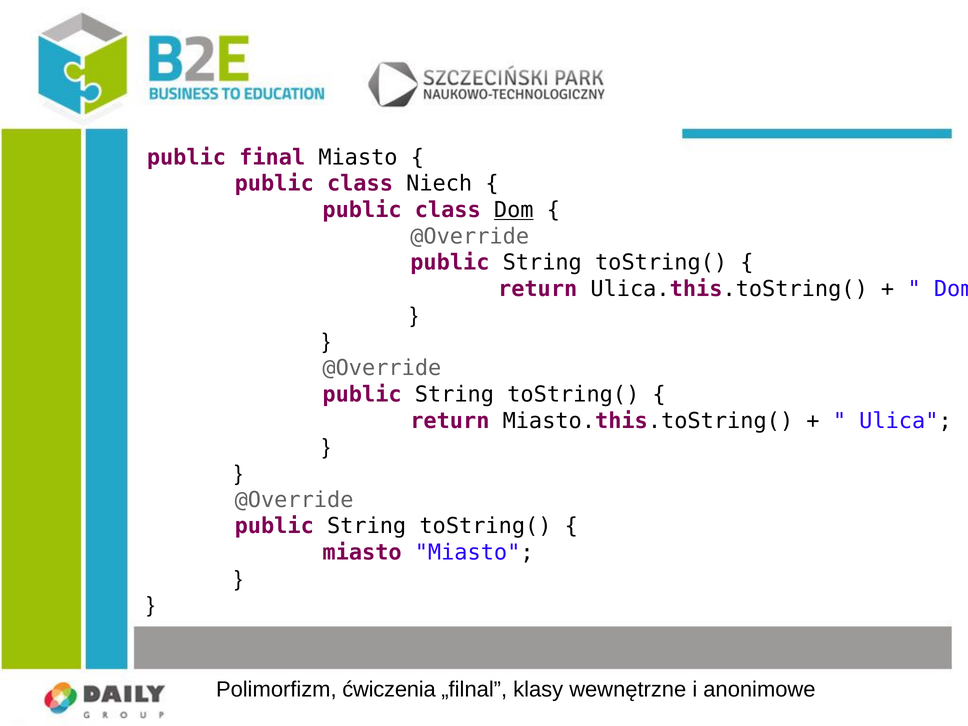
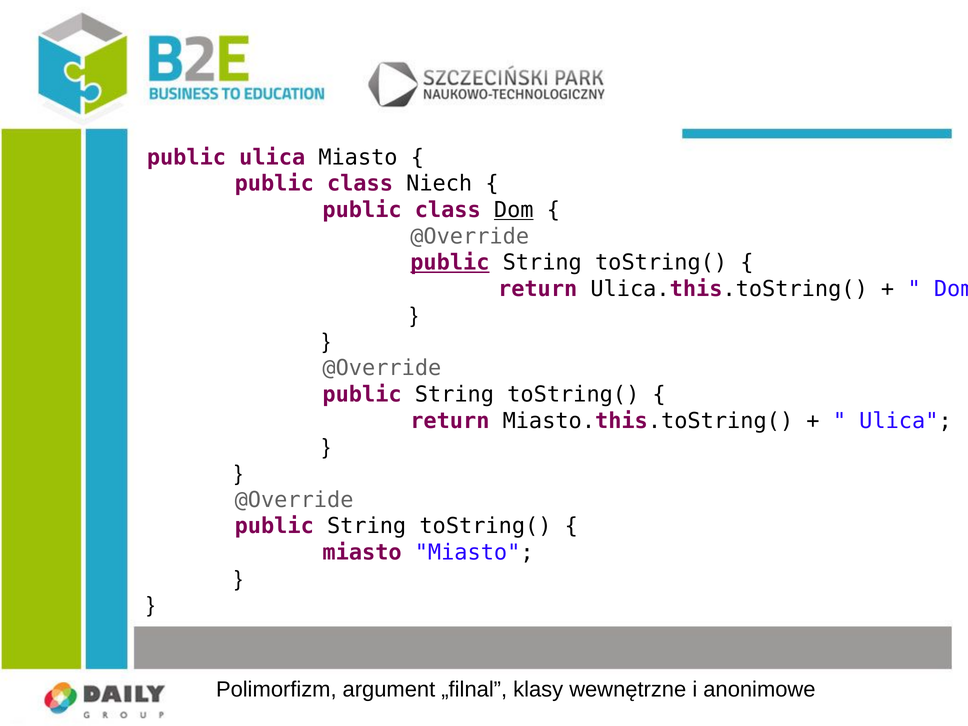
public final: final -> ulica (272, 157)
public underline: none -> present (450, 263)
ćwiczenia: ćwiczenia -> argument (389, 690)
